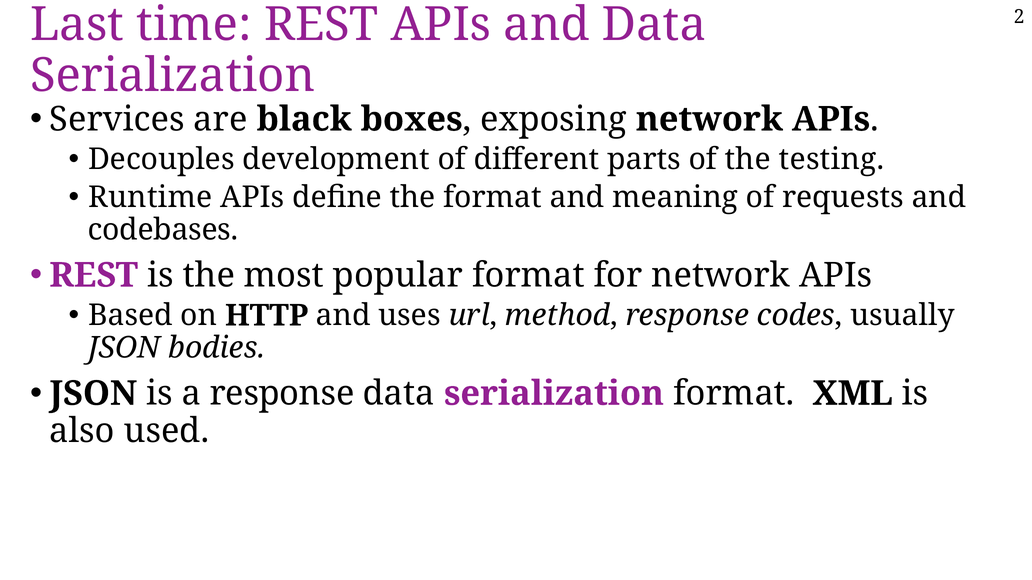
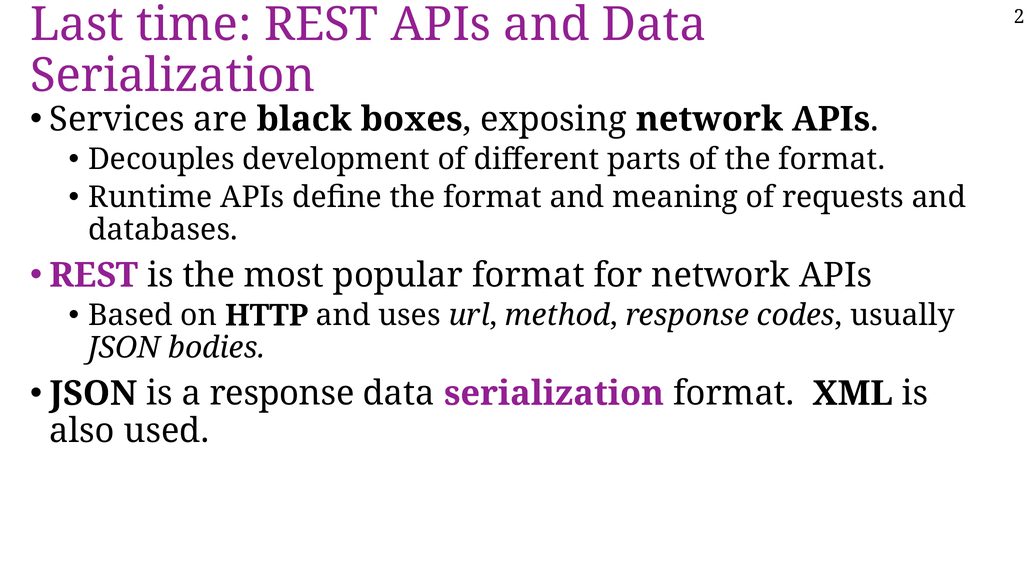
of the testing: testing -> format (832, 160)
codebases: codebases -> databases (163, 230)
